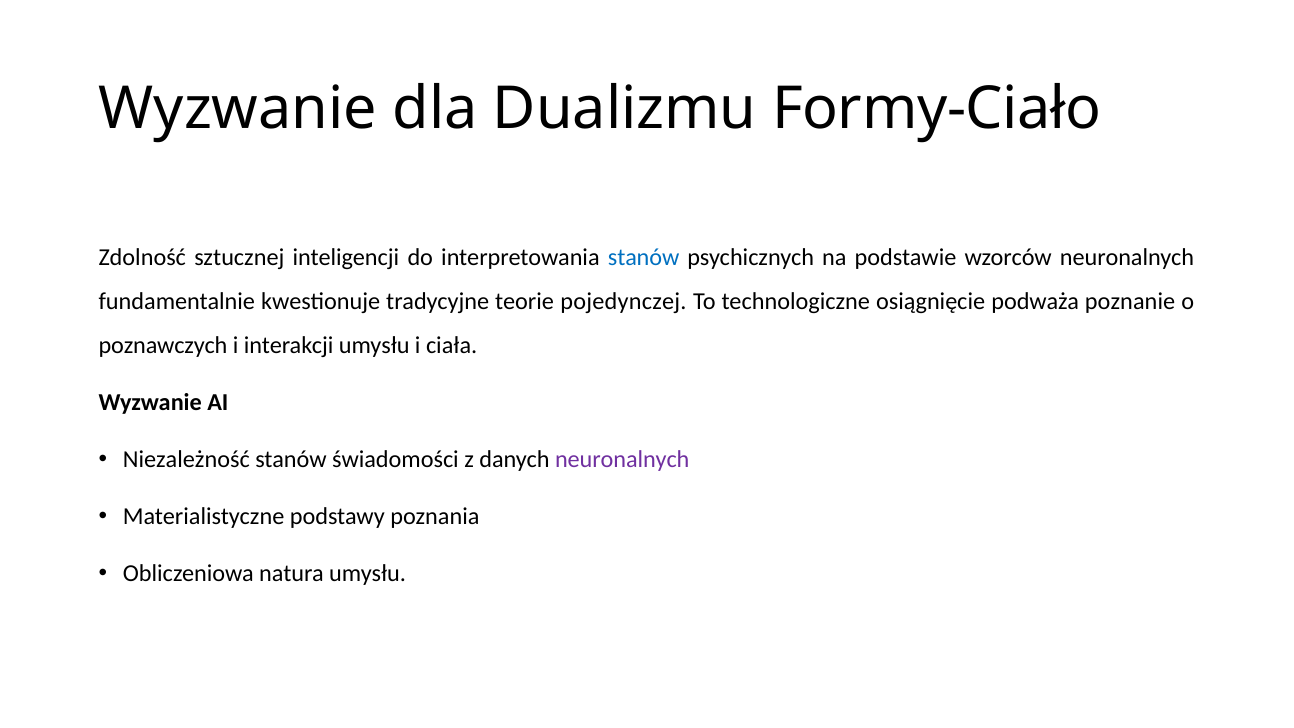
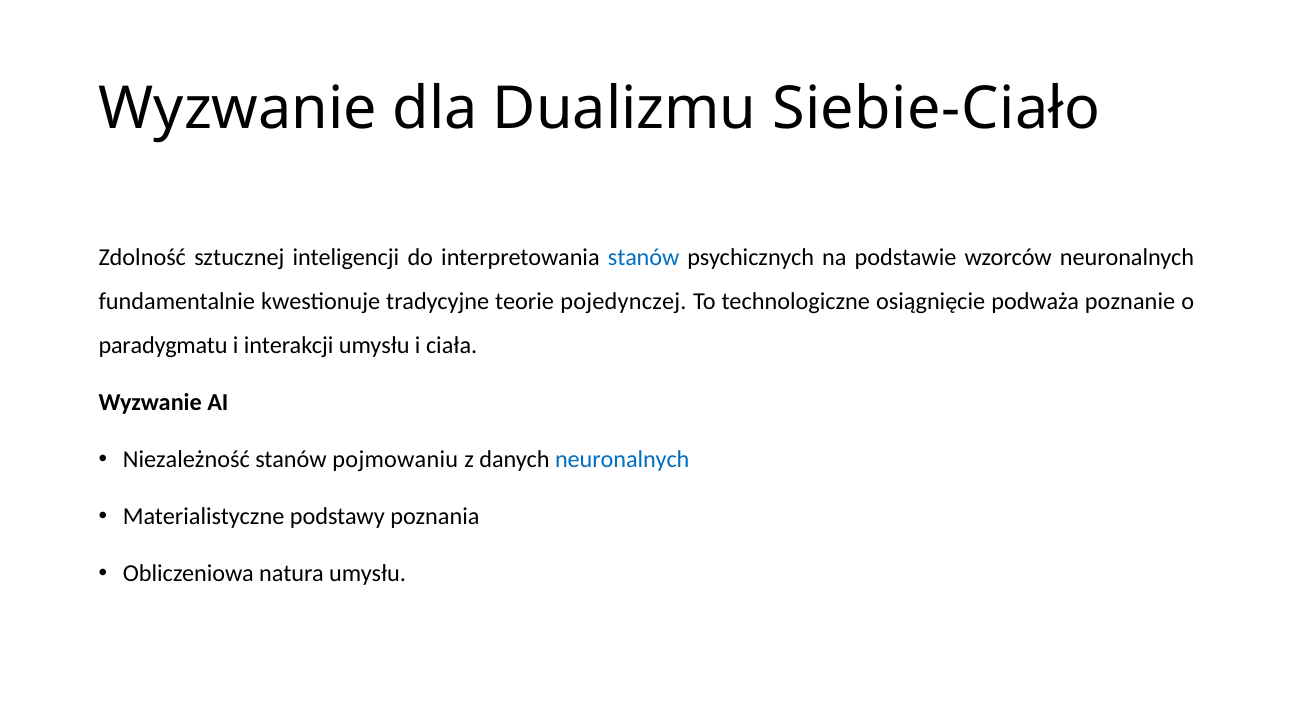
Formy-Ciało: Formy-Ciało -> Siebie-Ciało (936, 109)
poznawczych: poznawczych -> paradygmatu (163, 345)
świadomości: świadomości -> pojmowaniu (395, 459)
neuronalnych colour: purple -> blue (622, 459)
